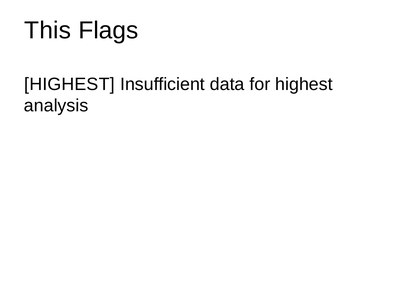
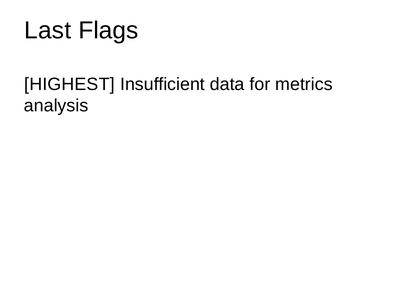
This: This -> Last (48, 30)
for highest: highest -> metrics (304, 84)
